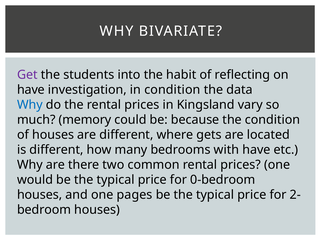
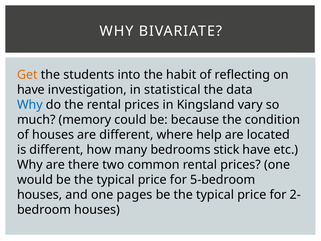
Get colour: purple -> orange (27, 75)
in condition: condition -> statistical (172, 90)
gets: gets -> help (209, 135)
with: with -> stick (226, 150)
0-bedroom: 0-bedroom -> 5-bedroom (223, 180)
